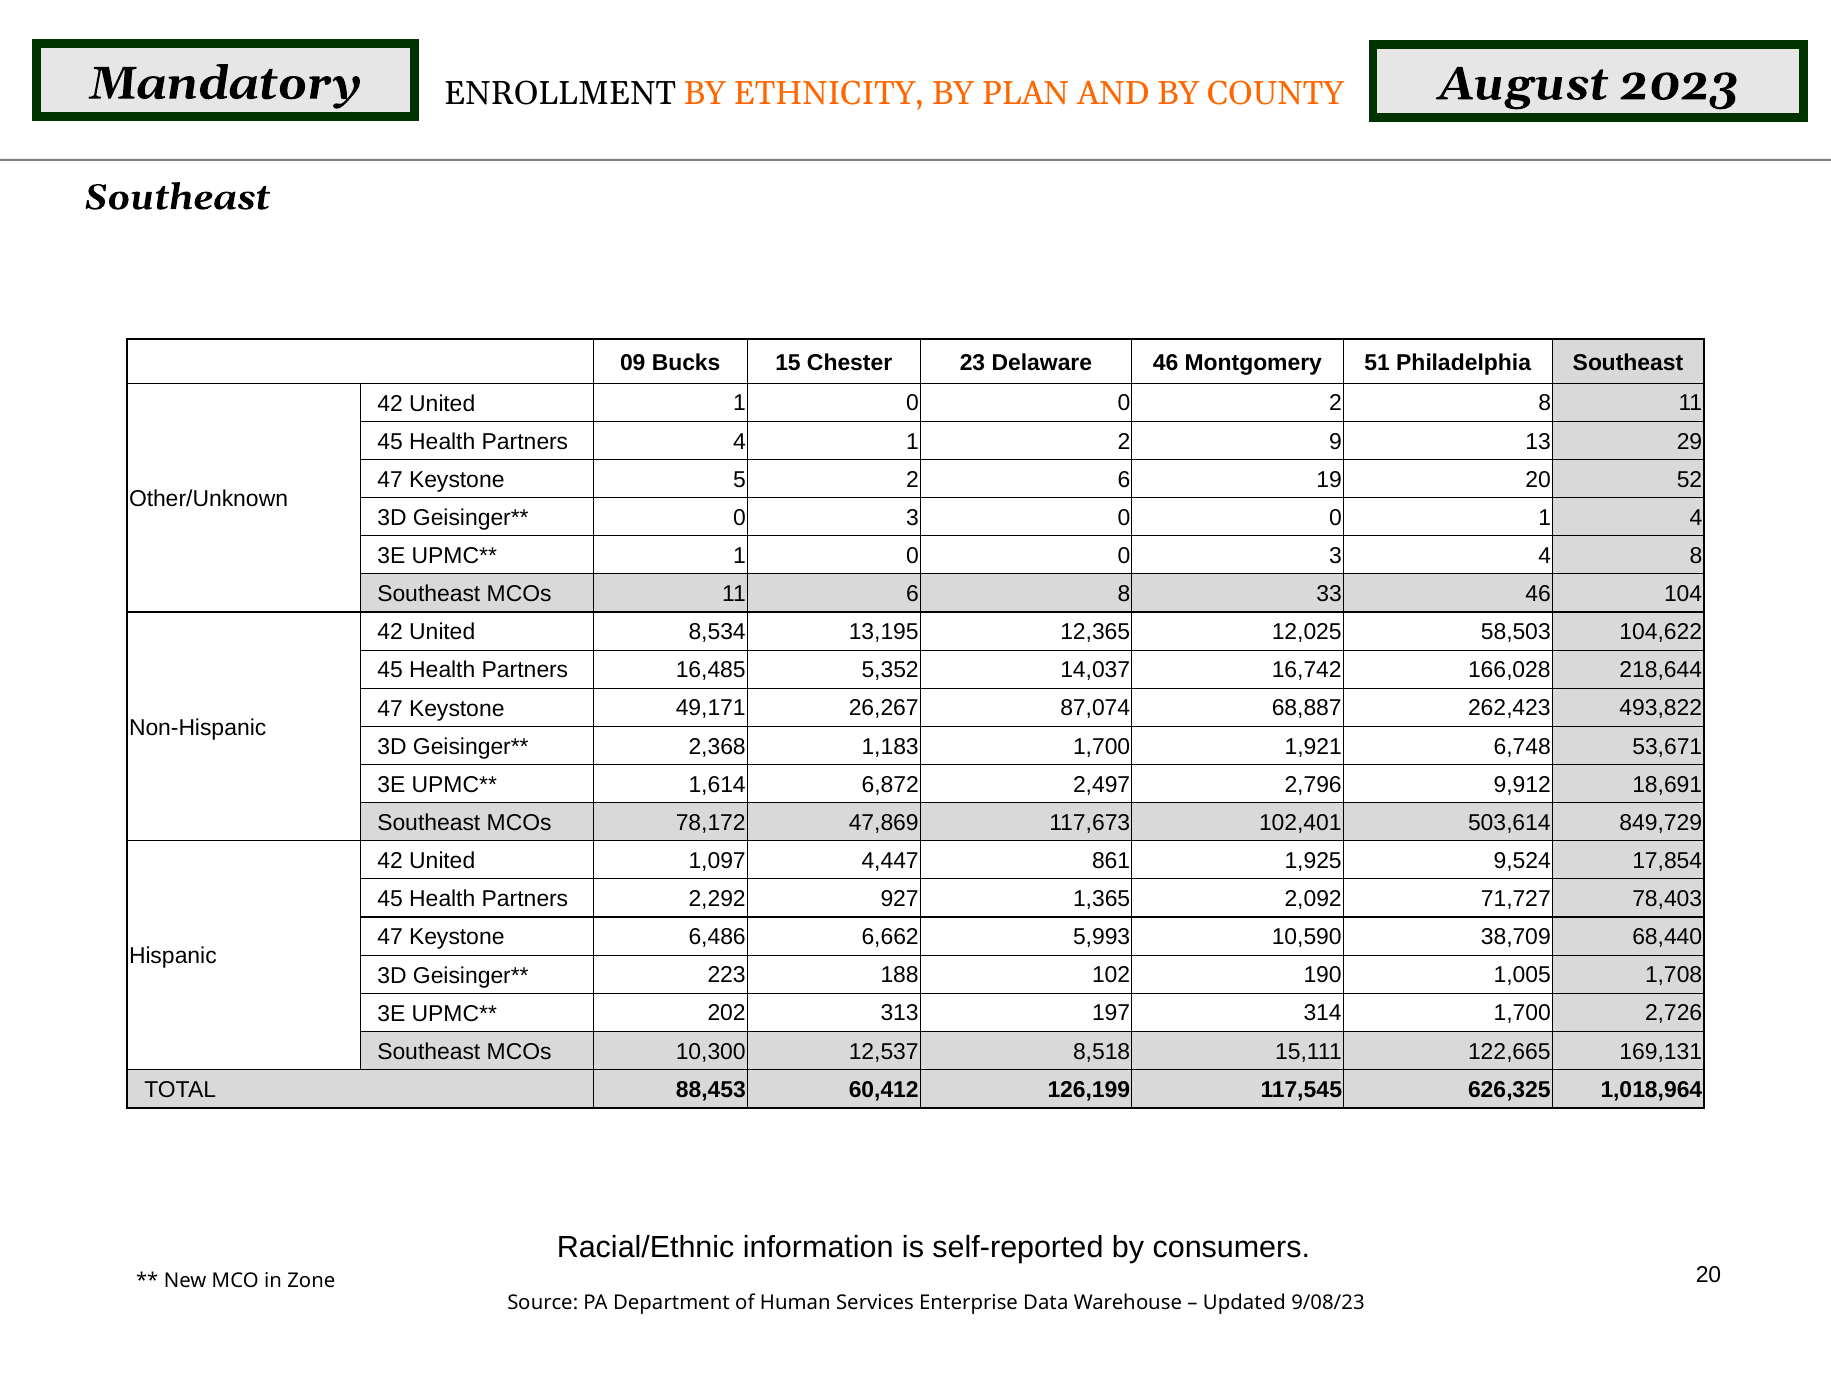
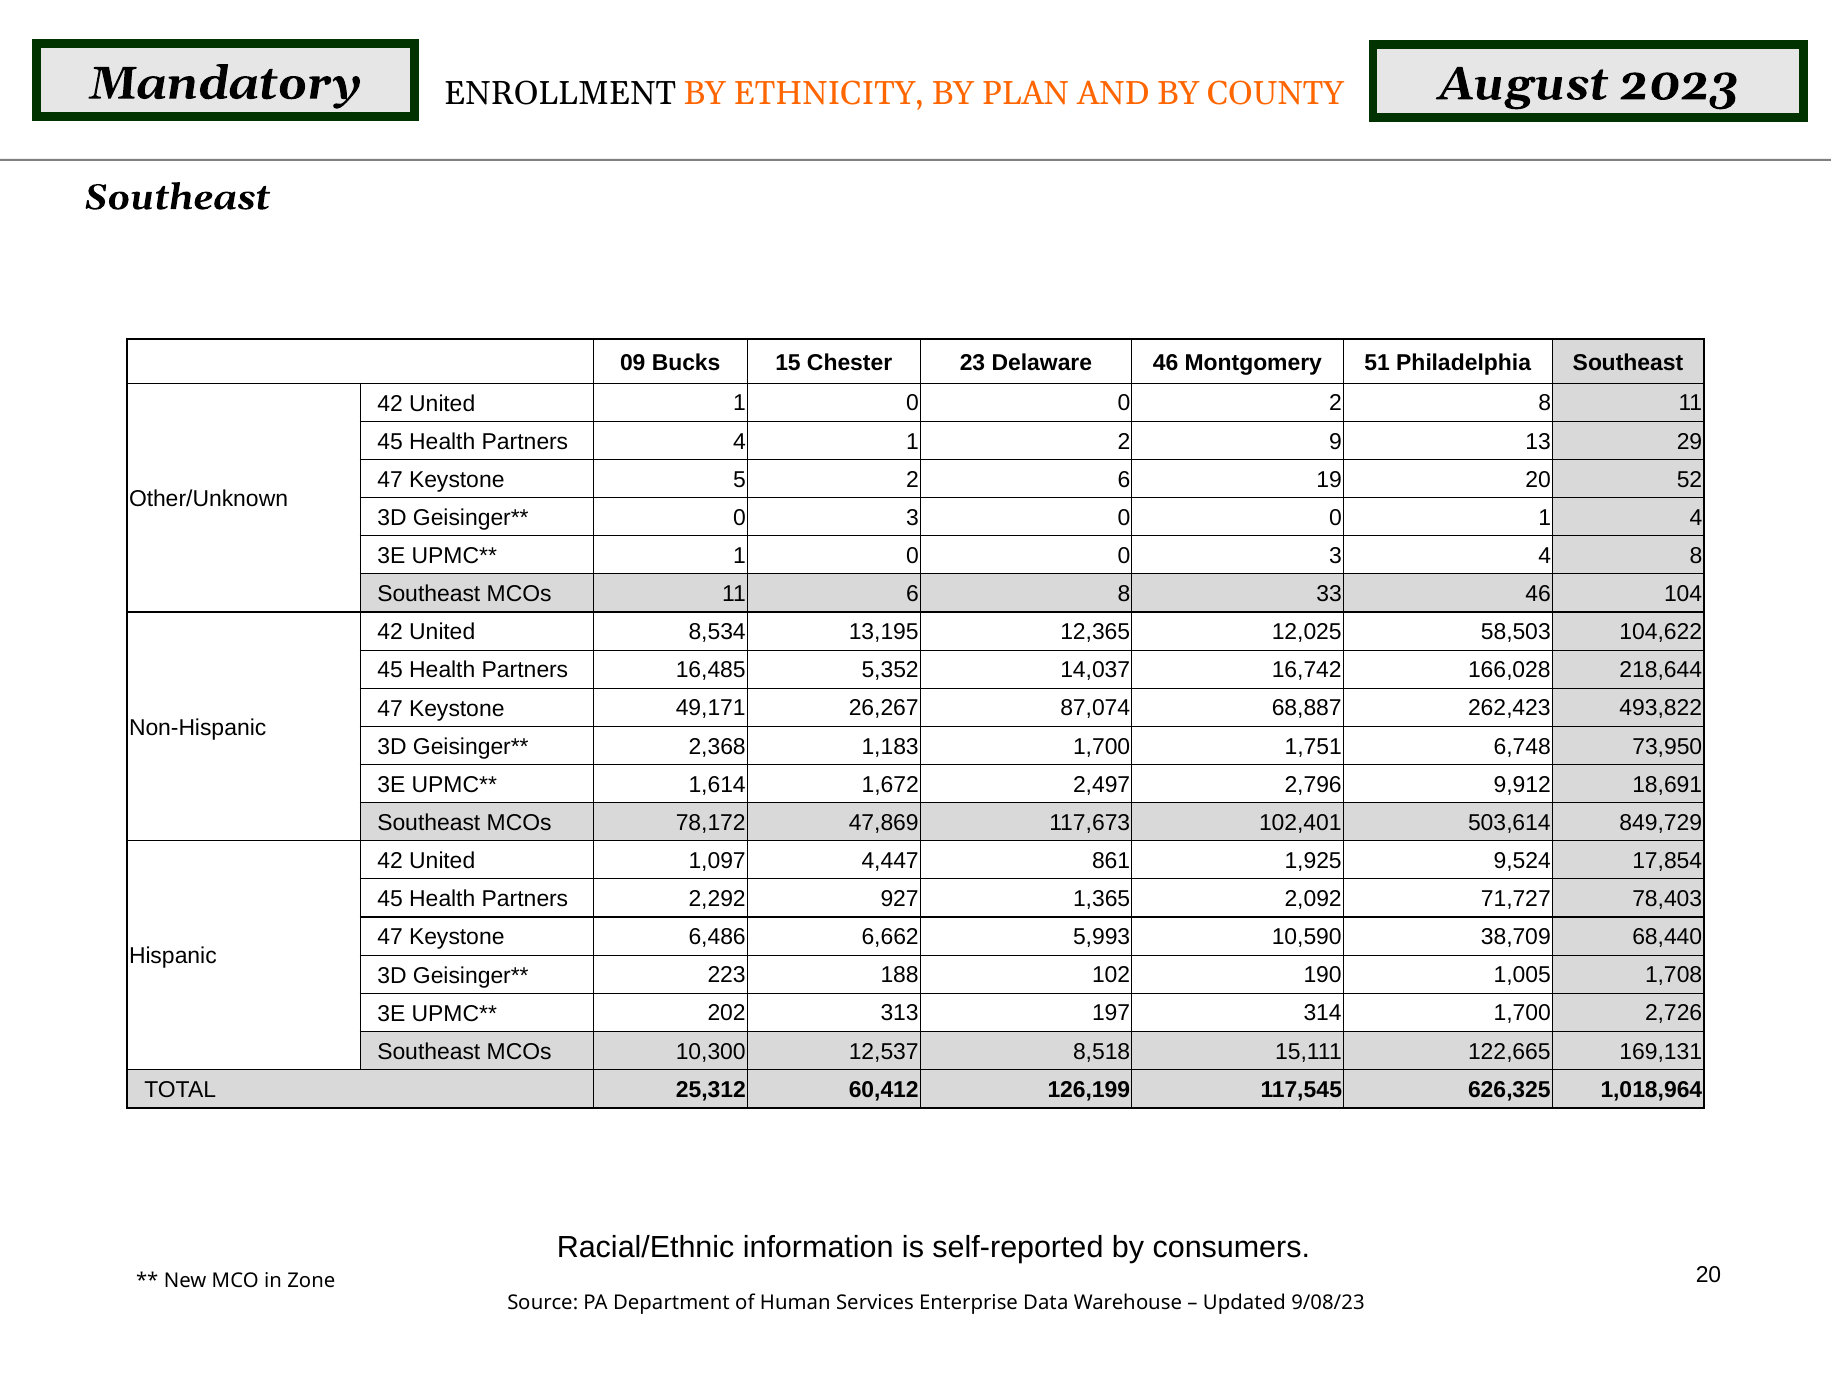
1,921: 1,921 -> 1,751 (1313, 747)
53,671: 53,671 -> 73,950 (1667, 747)
6,872: 6,872 -> 1,672 (890, 785)
88,453: 88,453 -> 25,312 (711, 1090)
